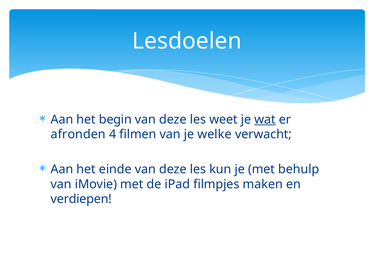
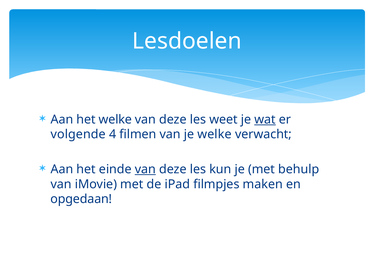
het begin: begin -> welke (115, 120)
afronden: afronden -> volgende (78, 135)
van underline: none -> present (145, 170)
verdiepen: verdiepen -> opgedaan (81, 199)
